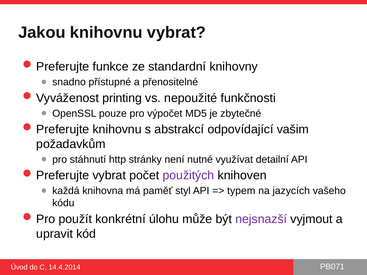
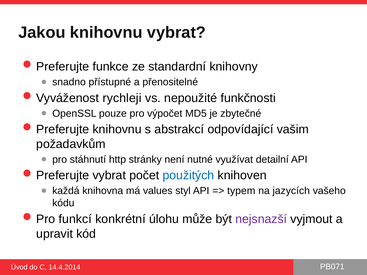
printing: printing -> rychleji (122, 98)
použitých colour: purple -> blue (188, 176)
paměť: paměť -> values (158, 191)
použít: použít -> funkcí (75, 219)
